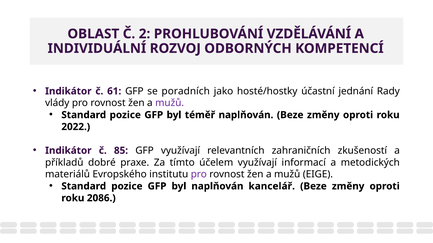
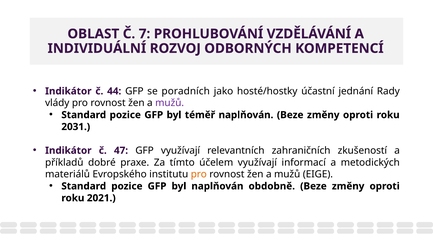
2: 2 -> 7 (145, 34)
61: 61 -> 44 (114, 91)
2022: 2022 -> 2031 (76, 127)
85: 85 -> 47 (121, 151)
pro colour: purple -> orange (199, 175)
kancelář: kancelář -> obdobně (272, 187)
2086: 2086 -> 2021 (101, 198)
